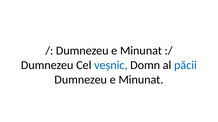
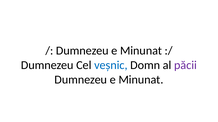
păcii colour: blue -> purple (185, 65)
